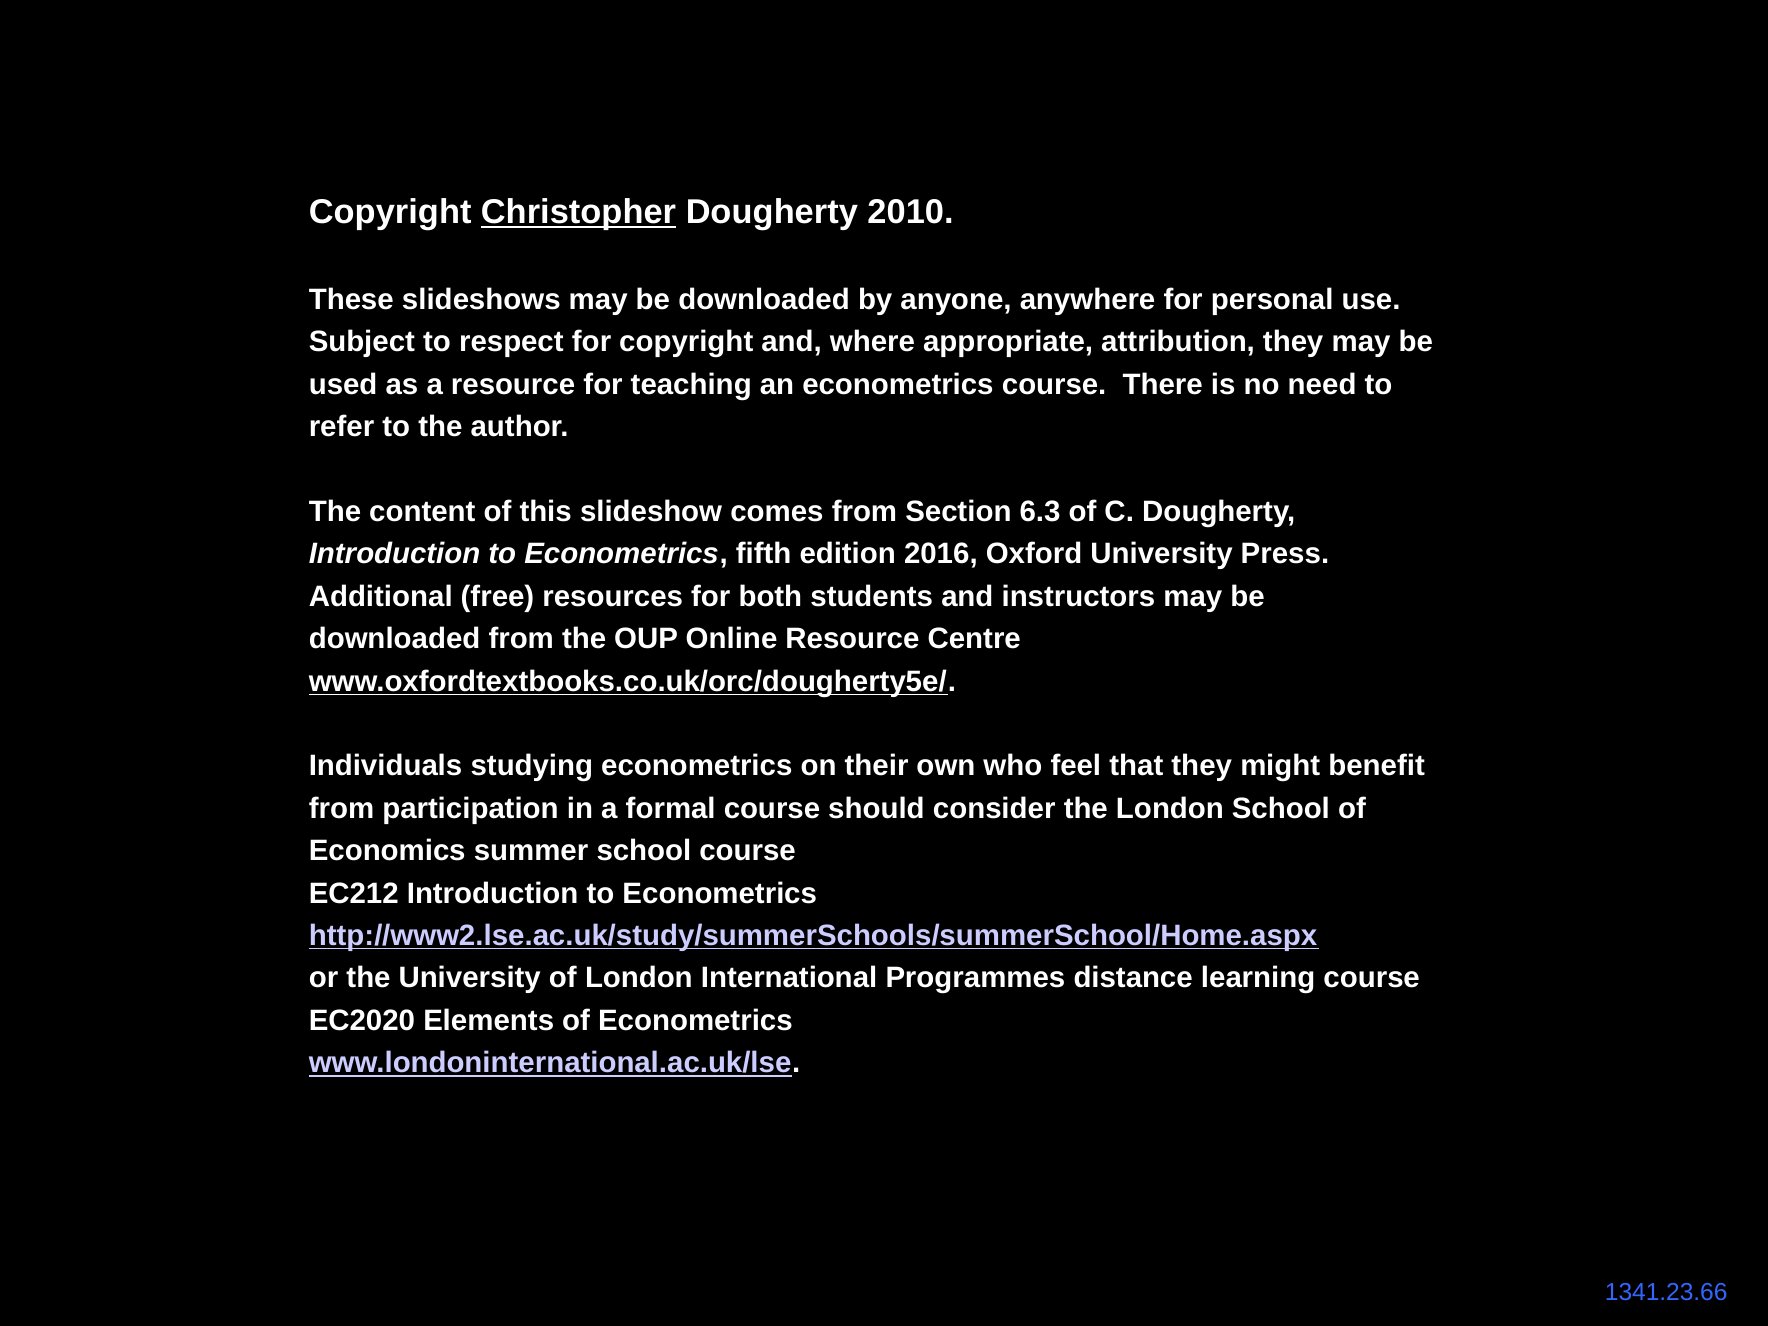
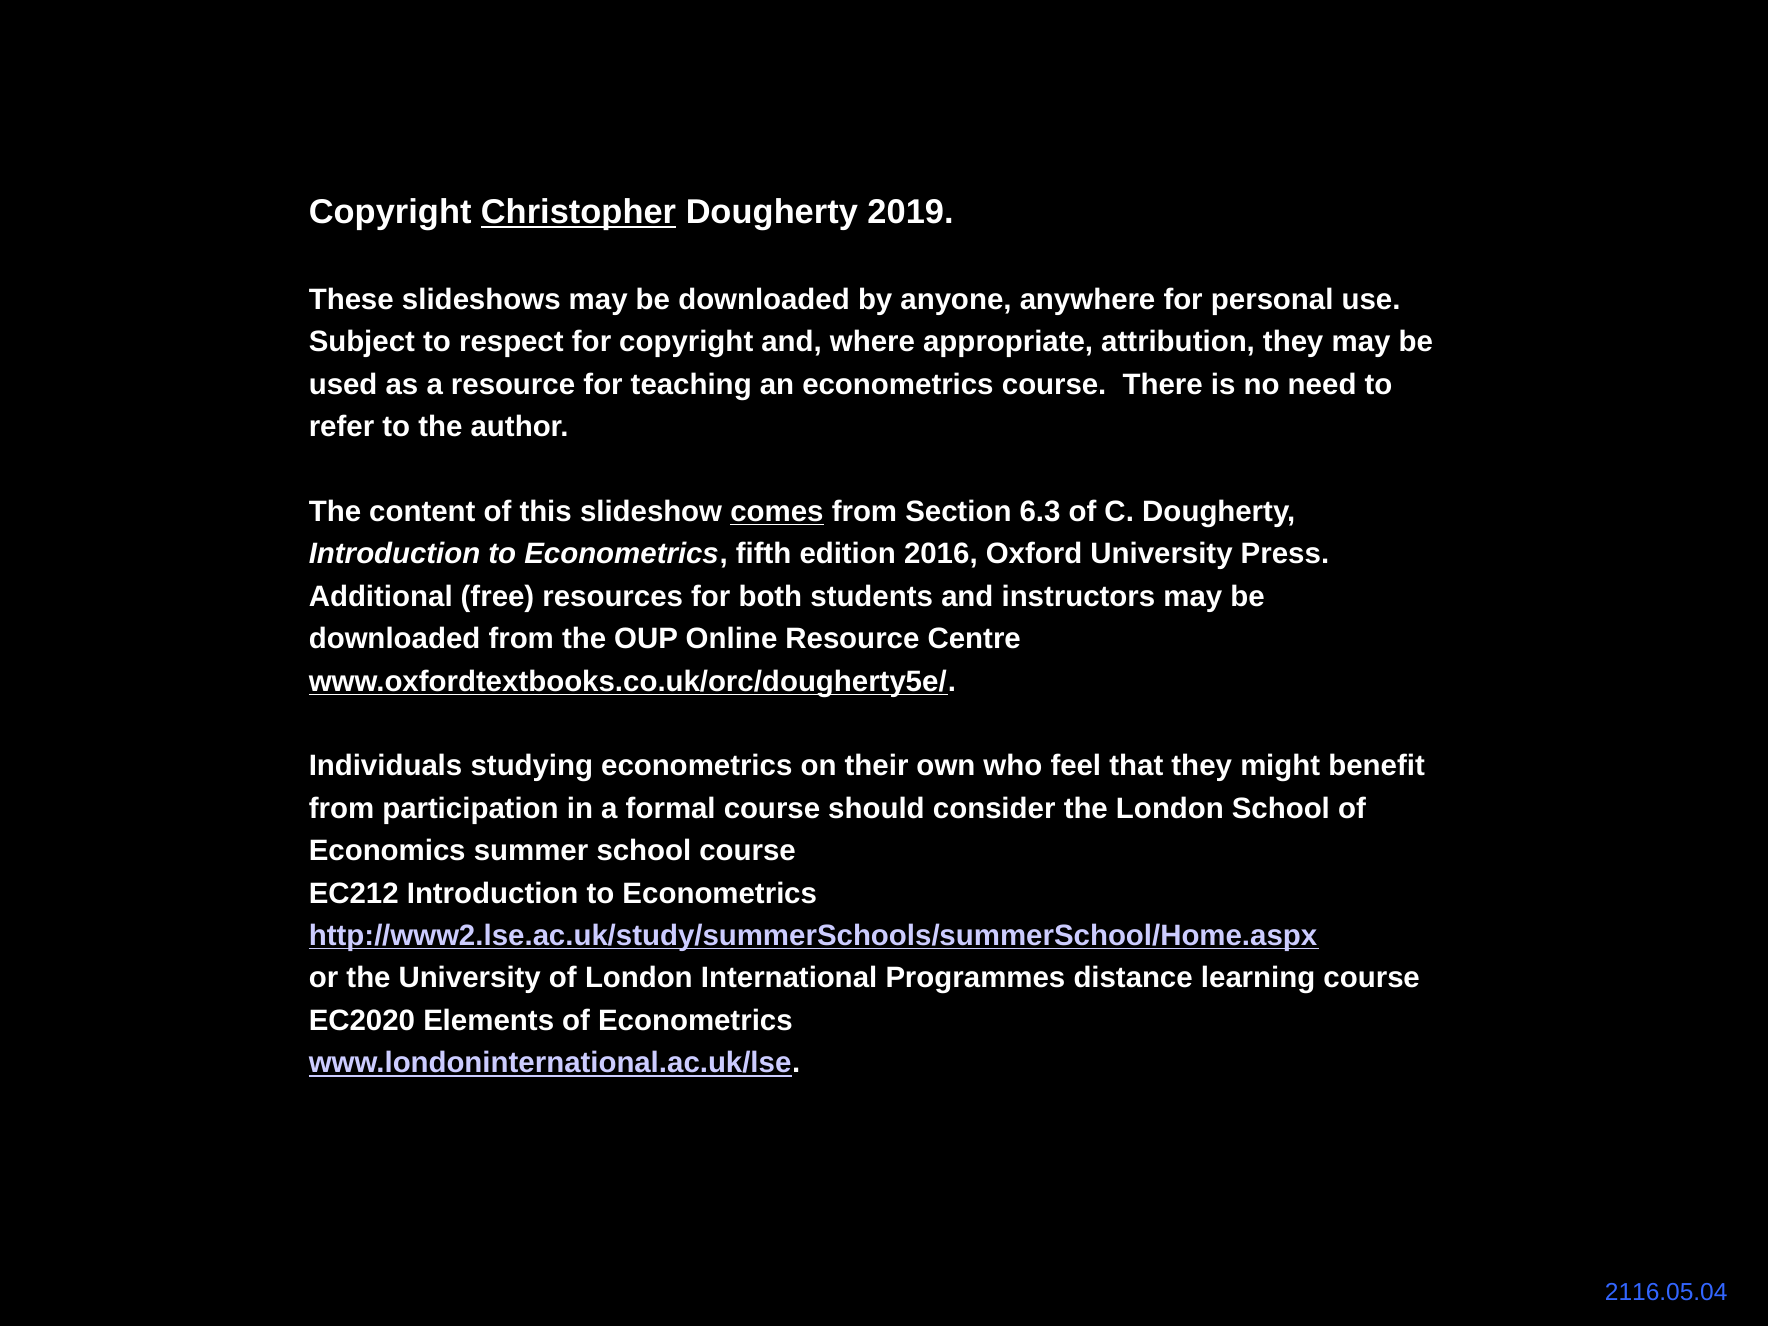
2010: 2010 -> 2019 (911, 213)
comes underline: none -> present (777, 512)
1341.23.66: 1341.23.66 -> 2116.05.04 (1666, 1292)
